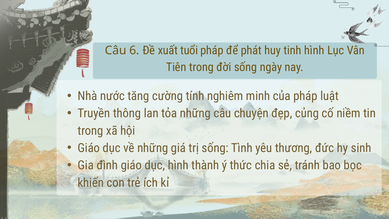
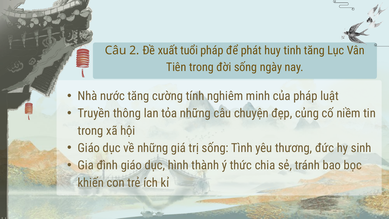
6: 6 -> 2 (134, 50)
tinh hình: hình -> tăng (314, 50)
